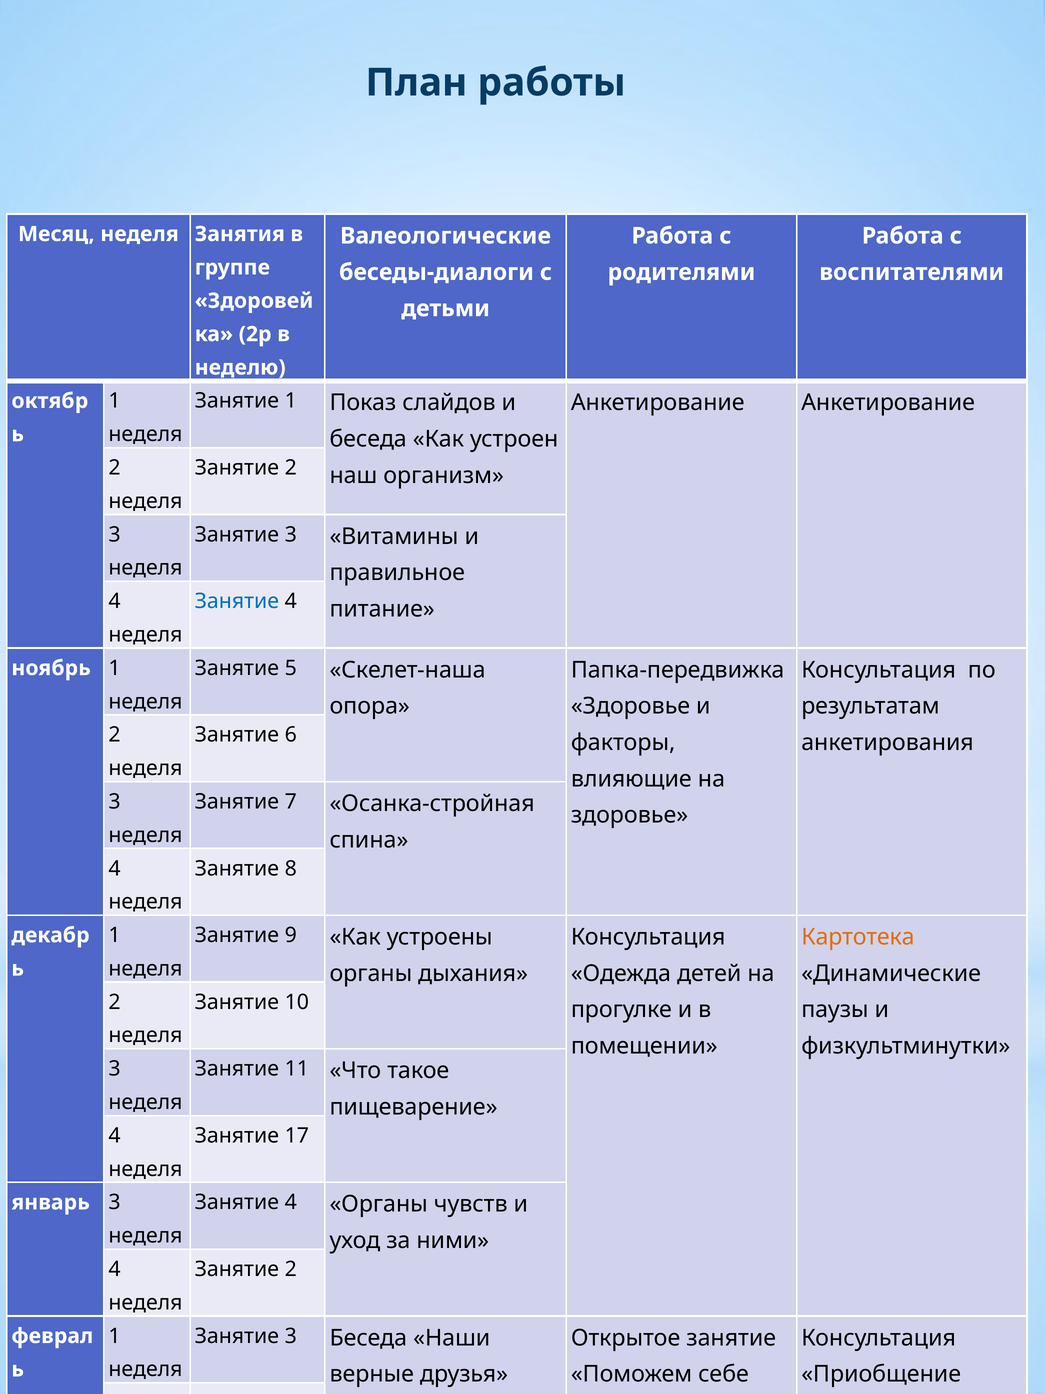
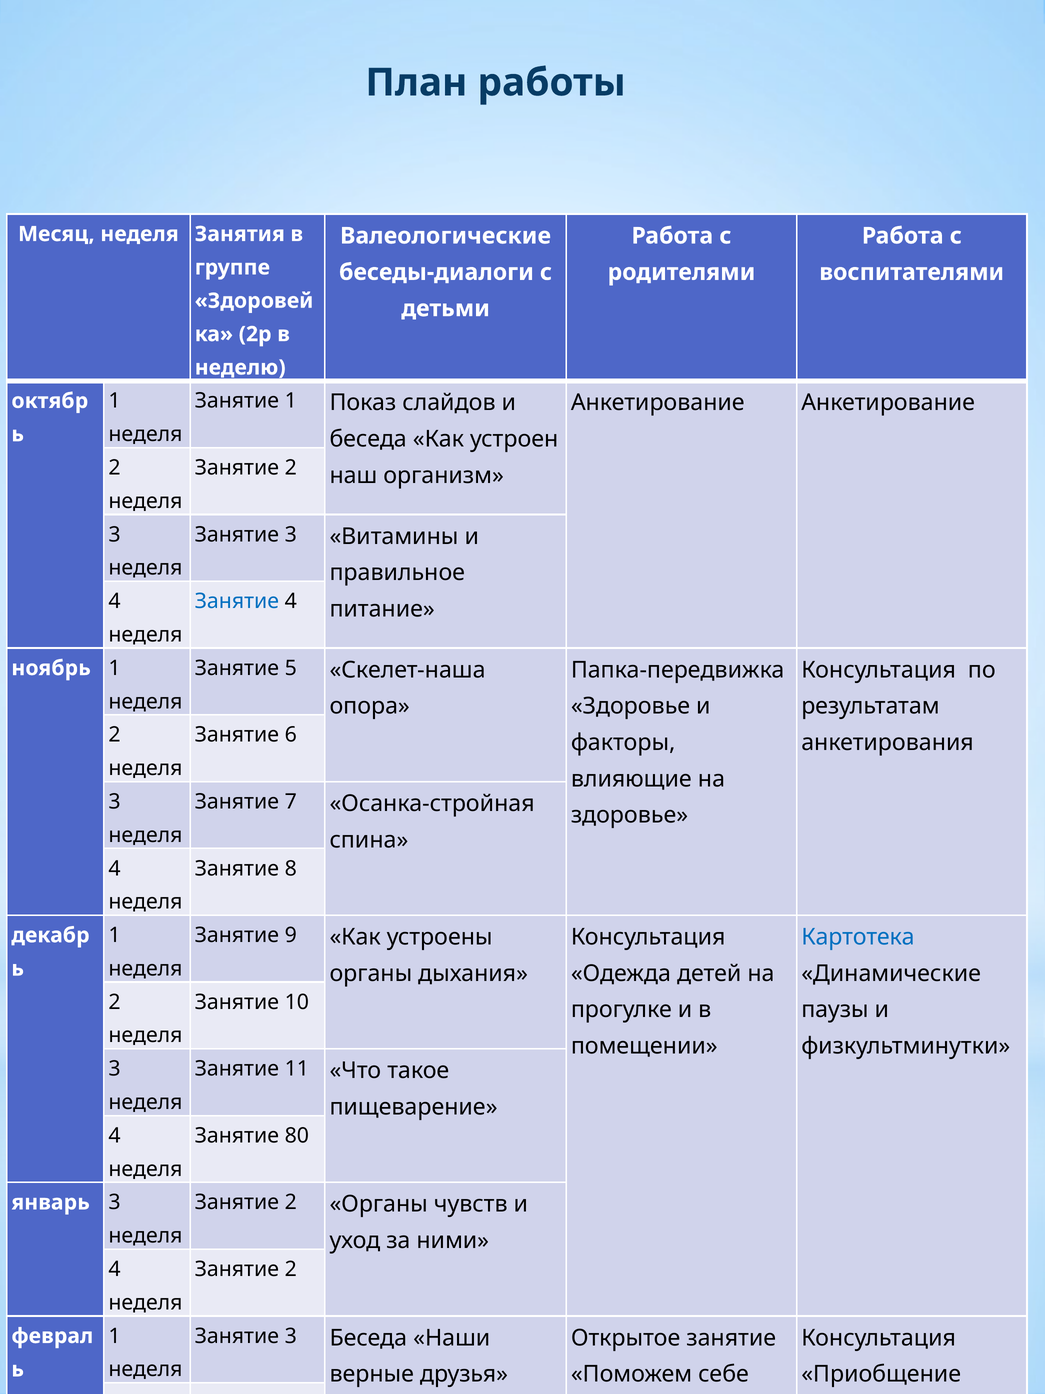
Картотека colour: orange -> blue (858, 937)
17: 17 -> 80 (297, 1135)
4: 4 -> 2 (291, 1202)
